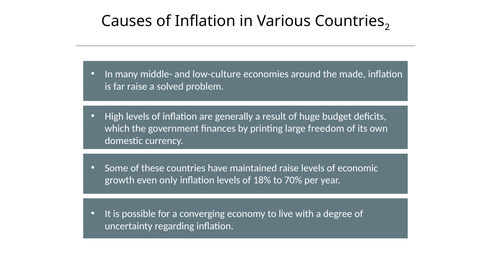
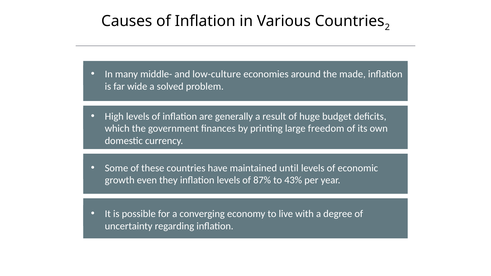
far raise: raise -> wide (137, 86)
maintained raise: raise -> until (289, 168)
only: only -> they (168, 180)
18%: 18% -> 87% (262, 180)
70%: 70% -> 43% (293, 180)
